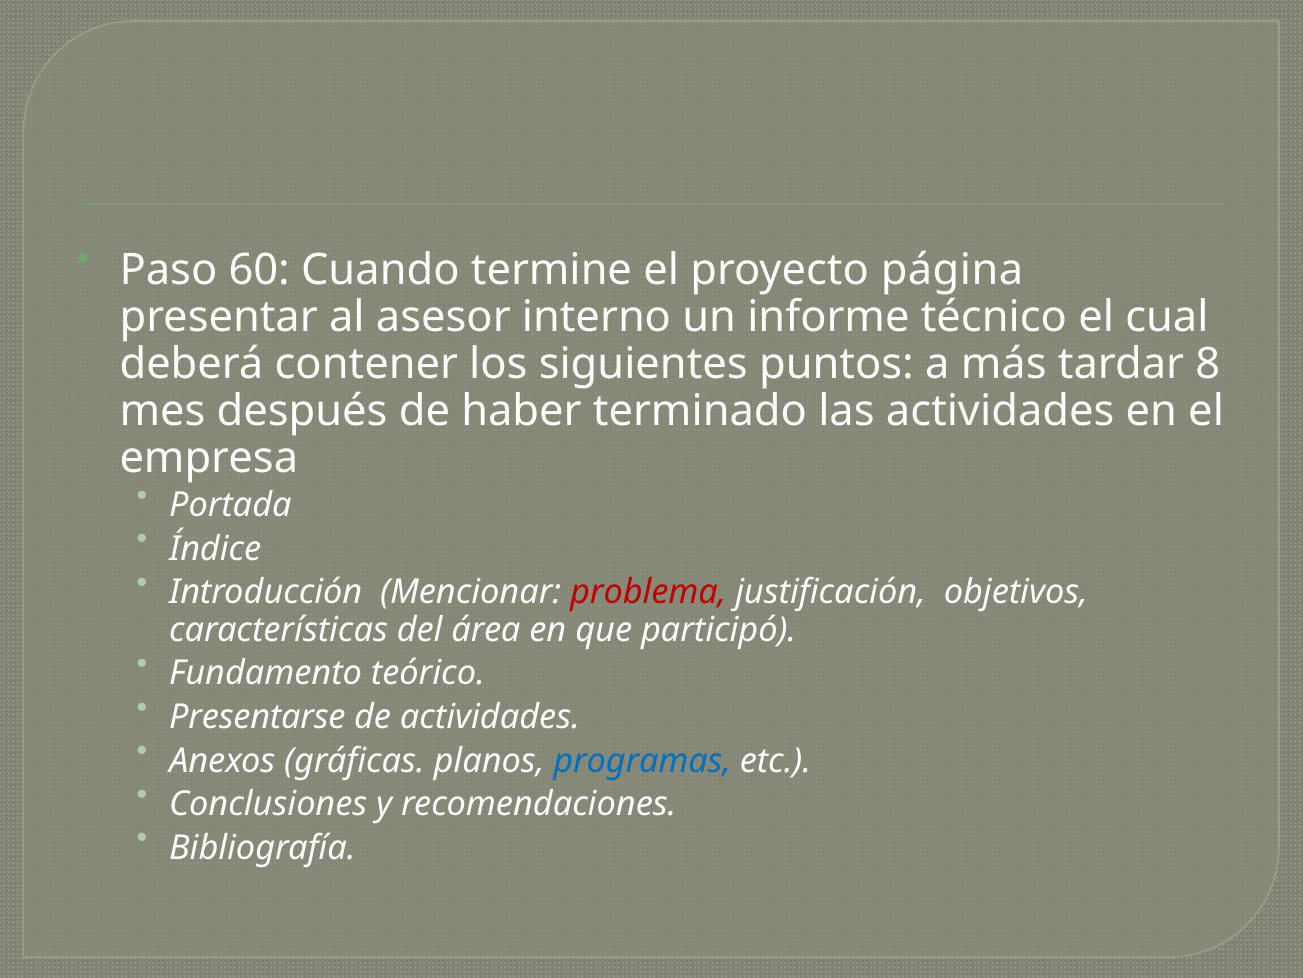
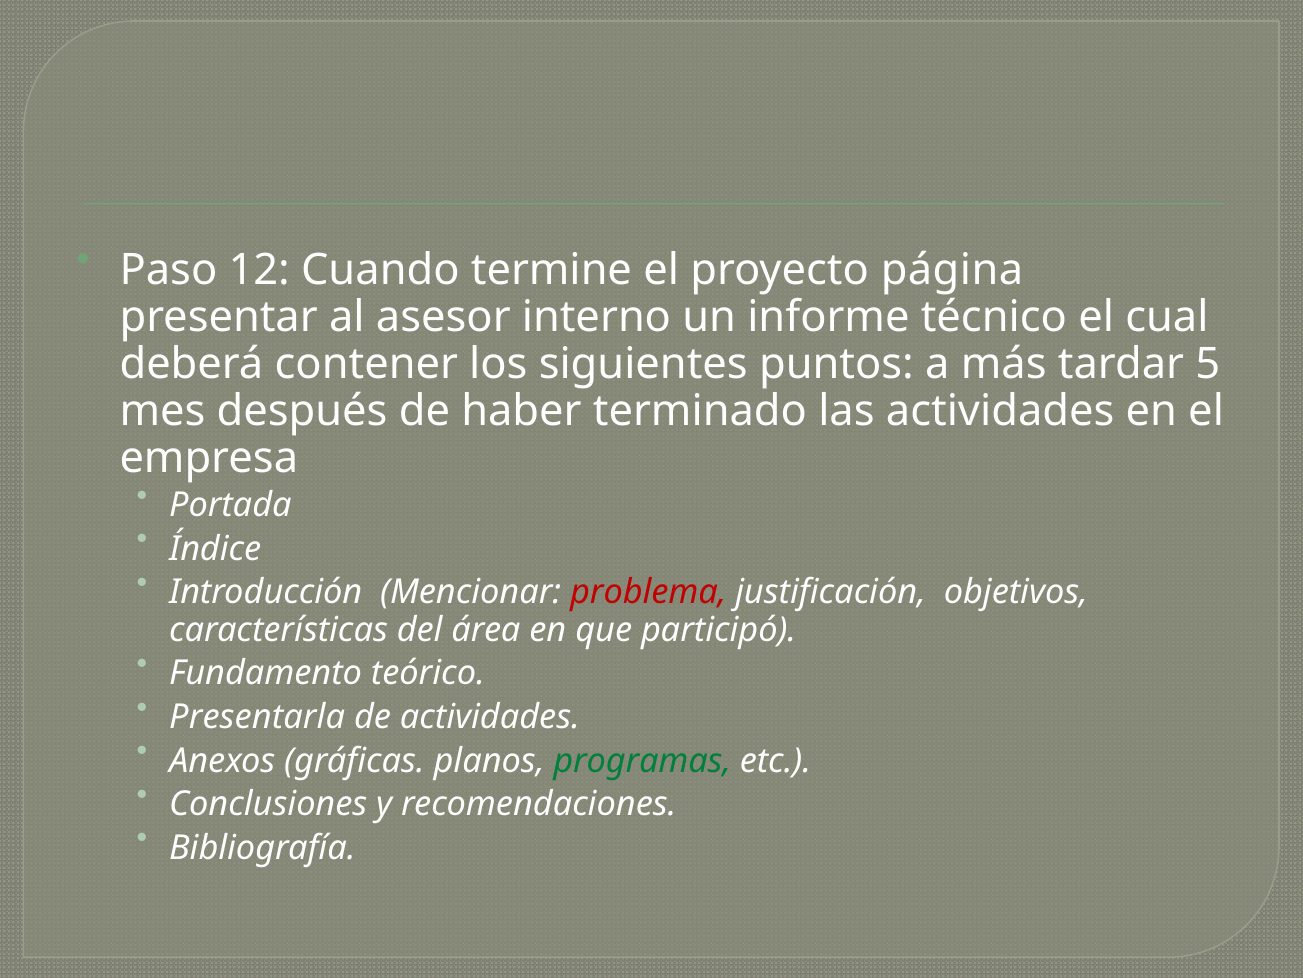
60: 60 -> 12 (259, 270)
8: 8 -> 5 (1208, 364)
Presentarse: Presentarse -> Presentarla (257, 716)
programas colour: blue -> green (642, 760)
